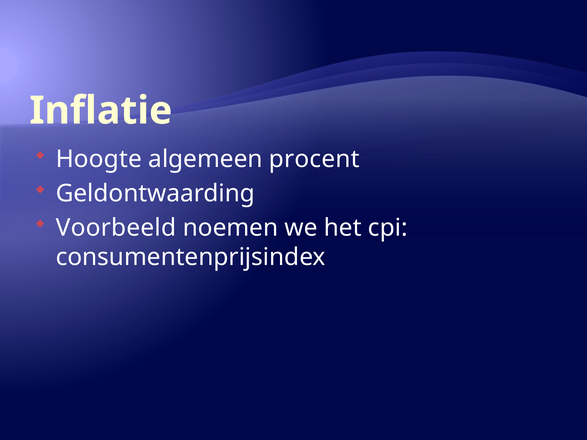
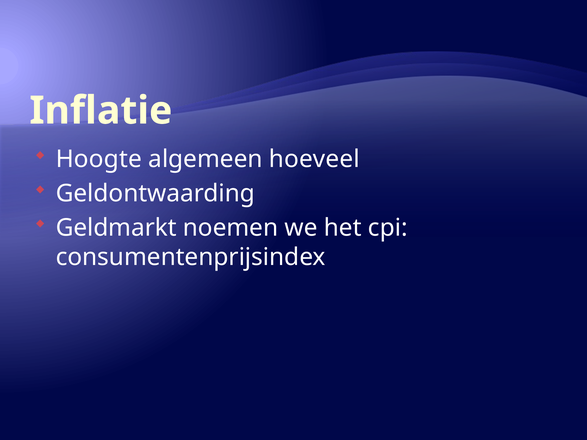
procent: procent -> hoeveel (314, 159)
Voorbeeld: Voorbeeld -> Geldmarkt (116, 228)
